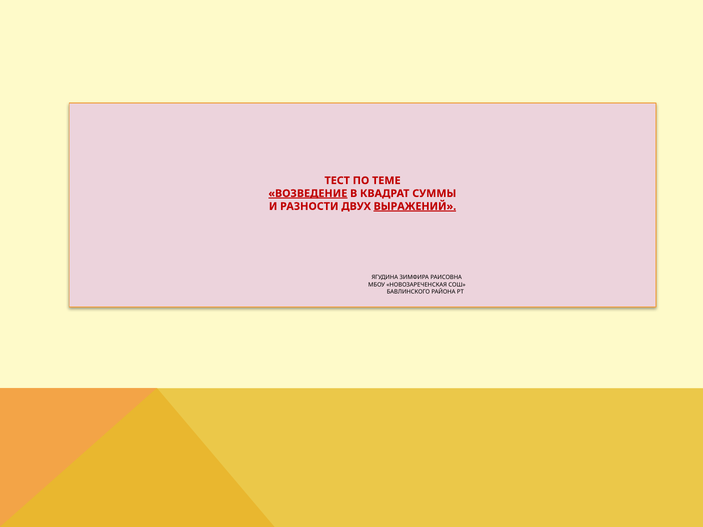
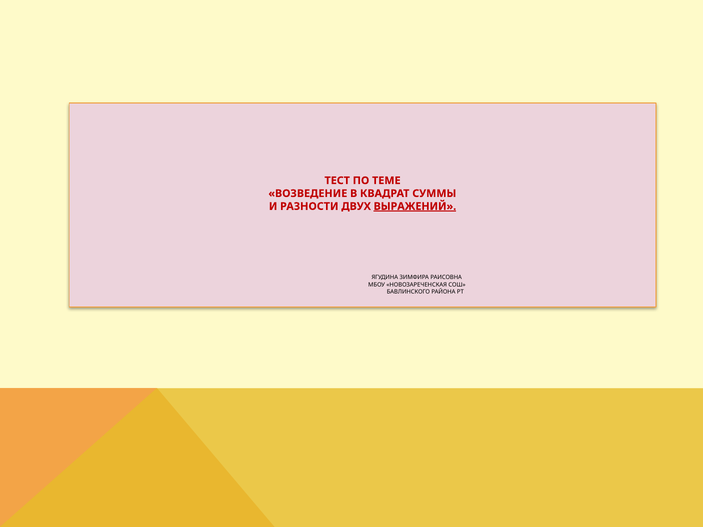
ВОЗВЕДЕНИЕ underline: present -> none (308, 194)
